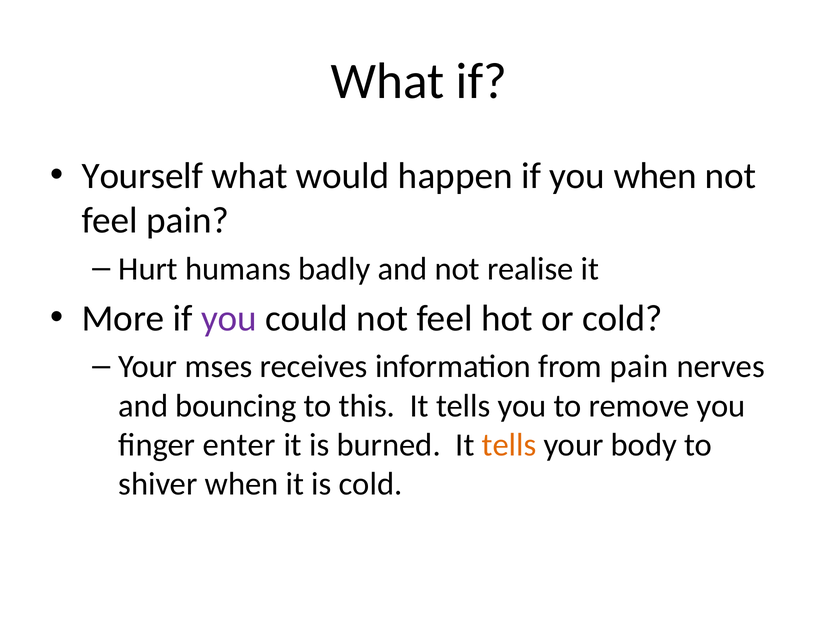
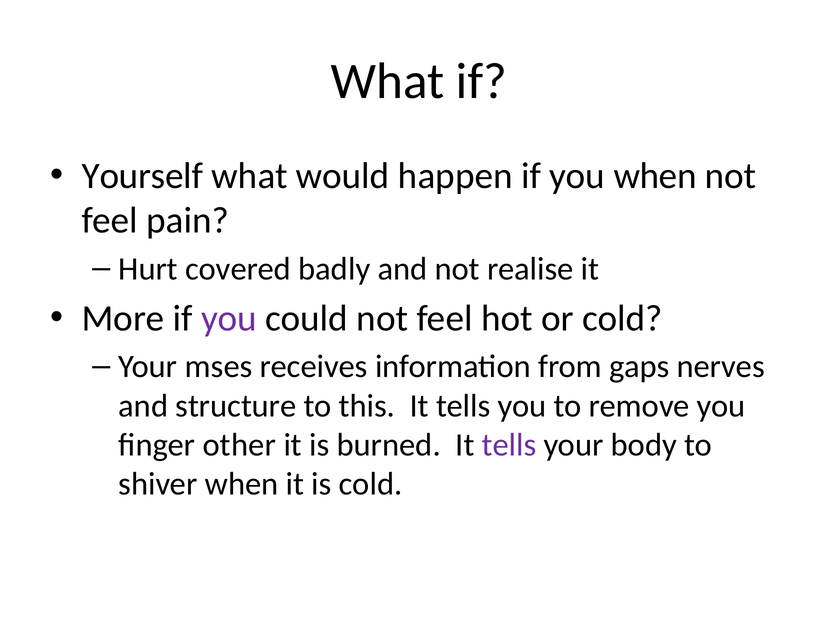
humans: humans -> covered (238, 269)
from pain: pain -> gaps (639, 366)
bouncing: bouncing -> structure (236, 406)
enter: enter -> other (239, 445)
tells colour: orange -> purple (509, 445)
